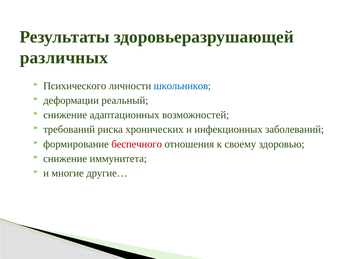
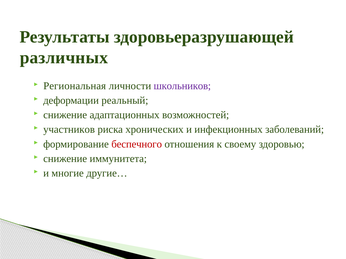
Психического: Психического -> Региональная (75, 86)
школьников colour: blue -> purple (182, 86)
требований: требований -> участников (69, 130)
